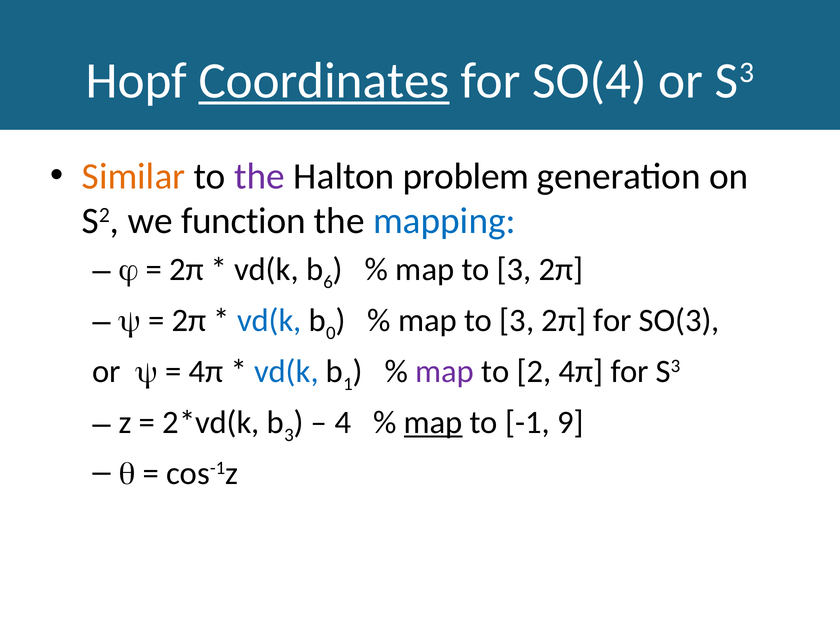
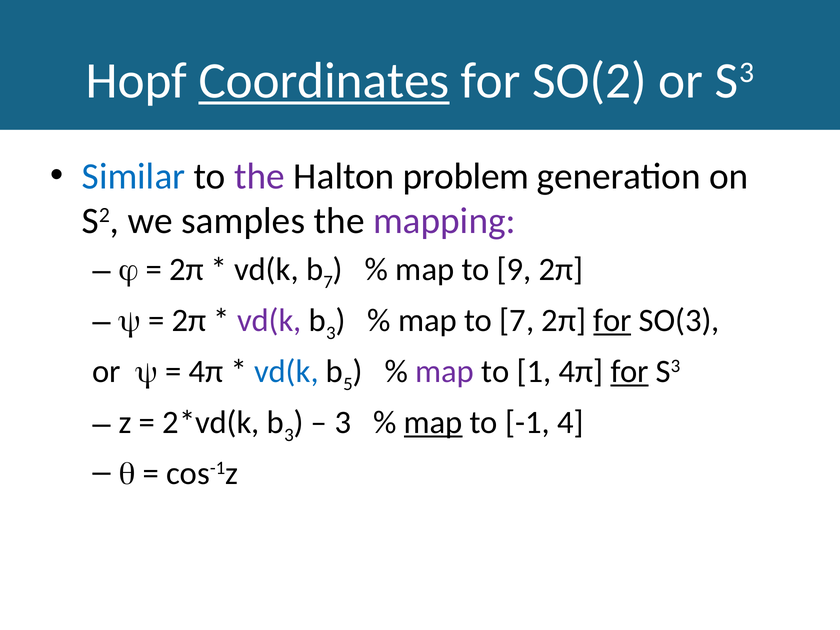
SO(4: SO(4 -> SO(2 (589, 81)
Similar colour: orange -> blue (134, 176)
function: function -> samples (243, 221)
mapping colour: blue -> purple (444, 221)
6: 6 -> 7 (328, 282)
3: 3 -> 9 (514, 269)
vd(k colour: blue -> purple (269, 320)
0: 0 -> 3 (331, 333)
3: 3 -> 7 (517, 320)
for underline: none -> present (612, 320)
1: 1 -> 5 (348, 384)
2: 2 -> 1 (534, 371)
for underline: none -> present (630, 371)
4: 4 -> 3 (343, 422)
9: 9 -> 4 (570, 422)
